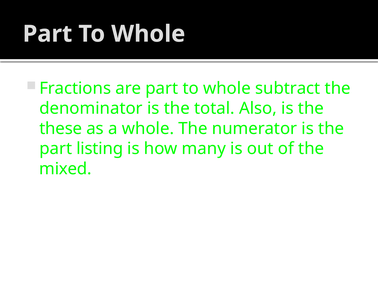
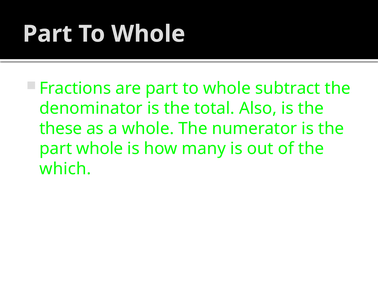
part listing: listing -> whole (100, 149)
mixed: mixed -> which (65, 169)
